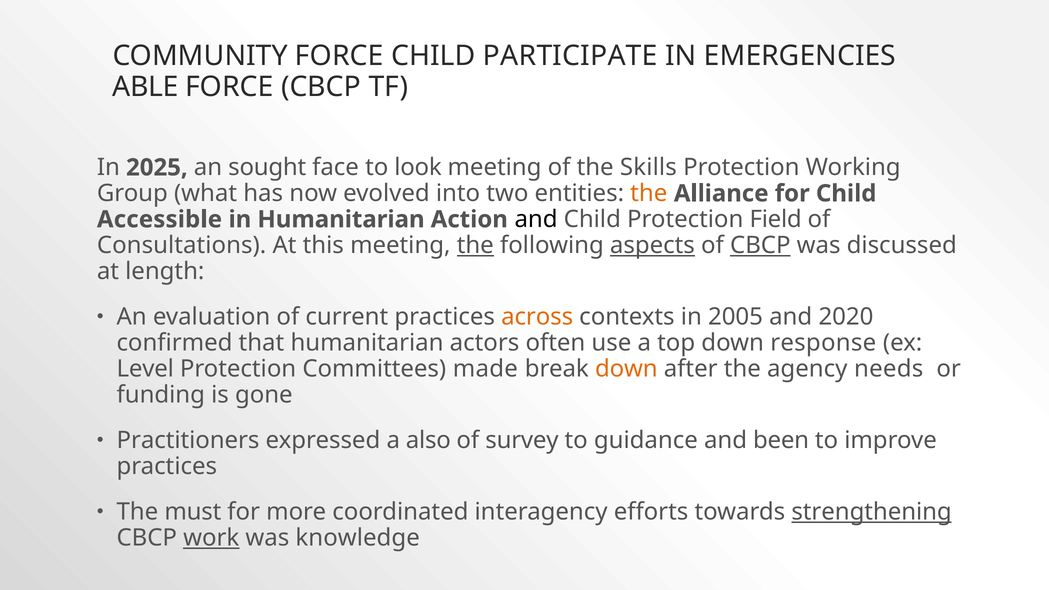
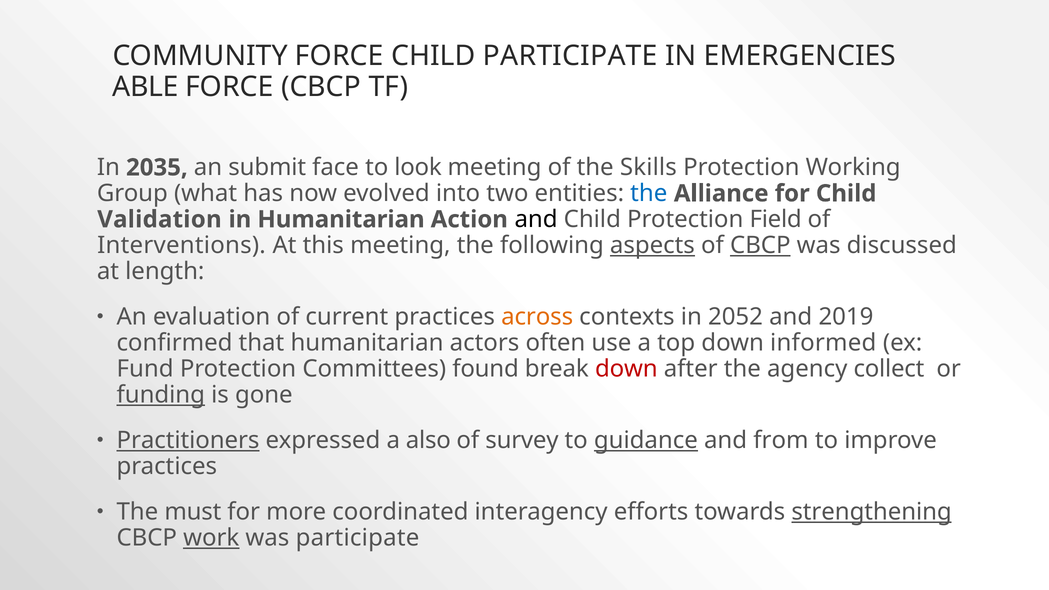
2025: 2025 -> 2035 (157, 168)
sought: sought -> submit (267, 168)
the colour: orange -> blue (649, 194)
Accessible: Accessible -> Validation (159, 220)
Consultations: Consultations -> Interventions (181, 245)
the underline: present -> none (475, 245)
2005: 2005 -> 2052 (736, 317)
2020: 2020 -> 2019 (846, 317)
response: response -> informed (823, 343)
Level: Level -> Fund (145, 369)
made: made -> found (486, 369)
down colour: orange -> red (626, 369)
needs: needs -> collect (889, 369)
funding underline: none -> present (161, 395)
Practitioners underline: none -> present (188, 441)
guidance underline: none -> present (646, 441)
been: been -> from (781, 441)
was knowledge: knowledge -> participate (358, 538)
